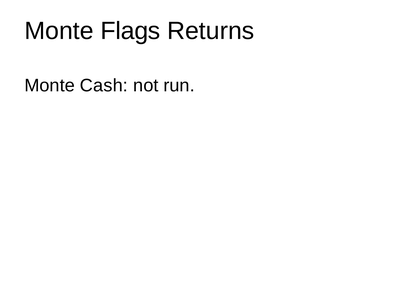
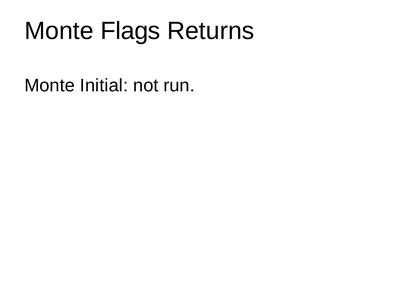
Cash: Cash -> Initial (104, 86)
